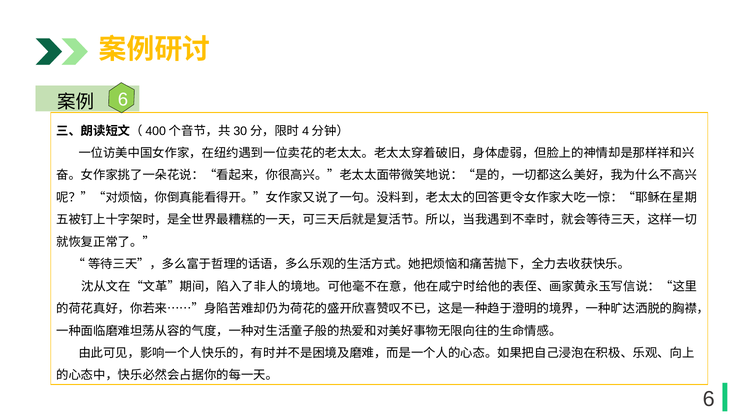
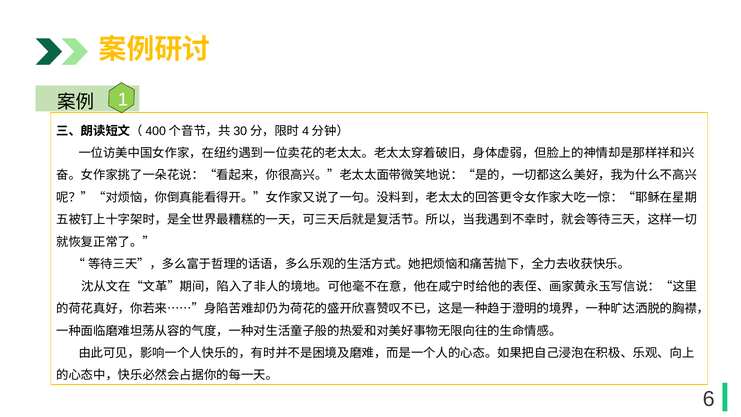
6: 6 -> 1 (123, 100)
